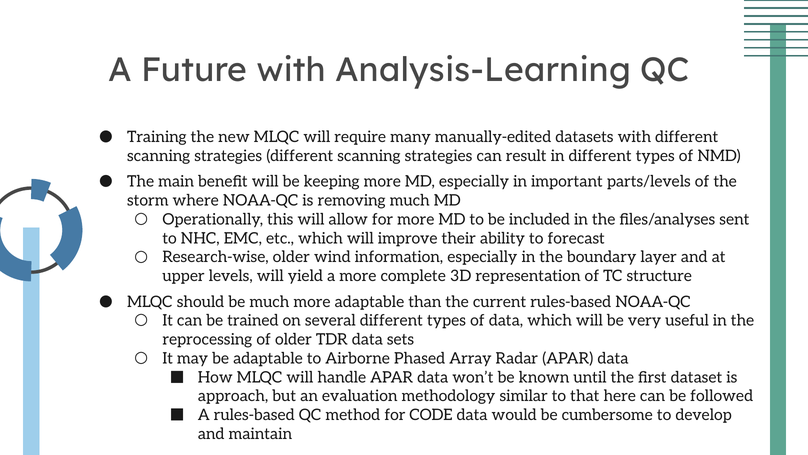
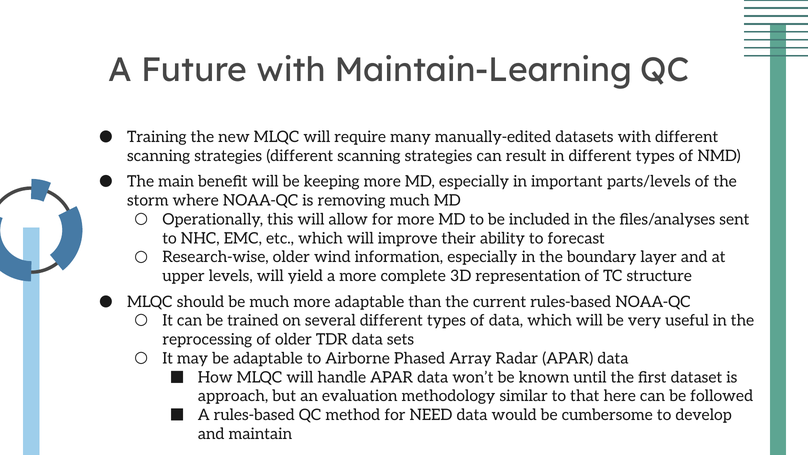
Analysis-Learning: Analysis-Learning -> Maintain-Learning (483, 70)
CODE: CODE -> NEED (431, 415)
